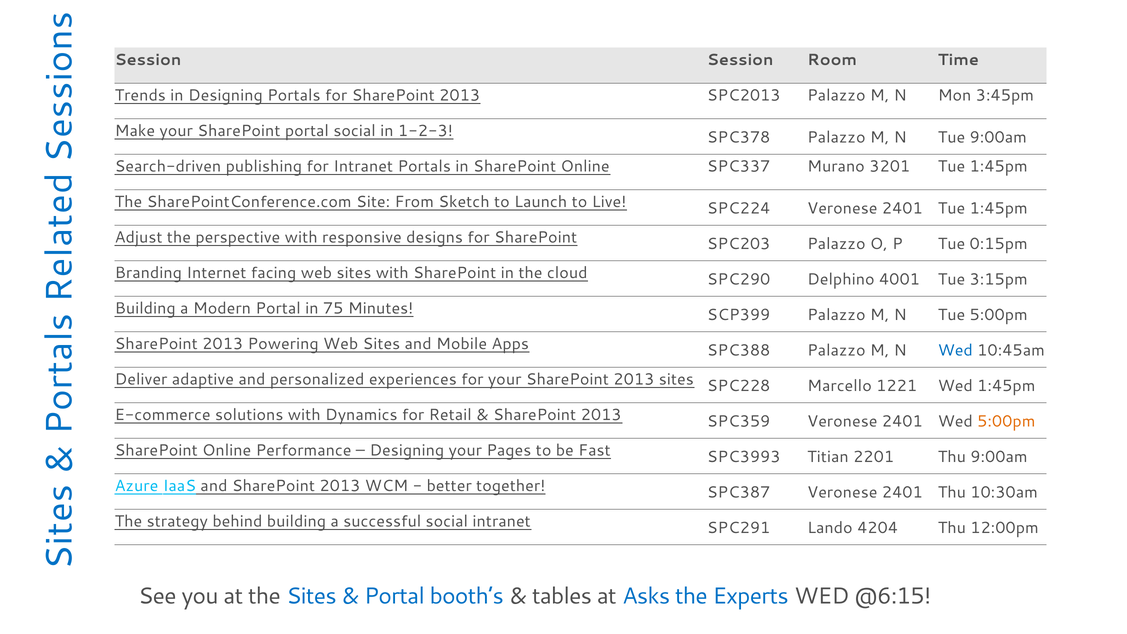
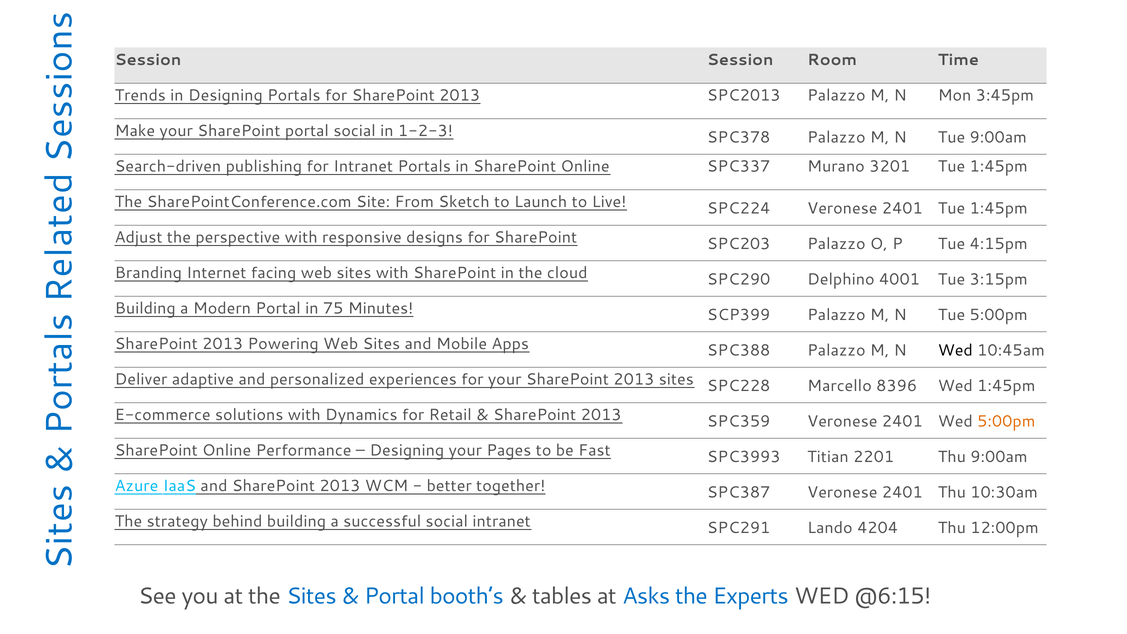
0:15pm: 0:15pm -> 4:15pm (999, 244)
Wed colour: blue -> black (955, 350)
1221: 1221 -> 8396 (897, 386)
